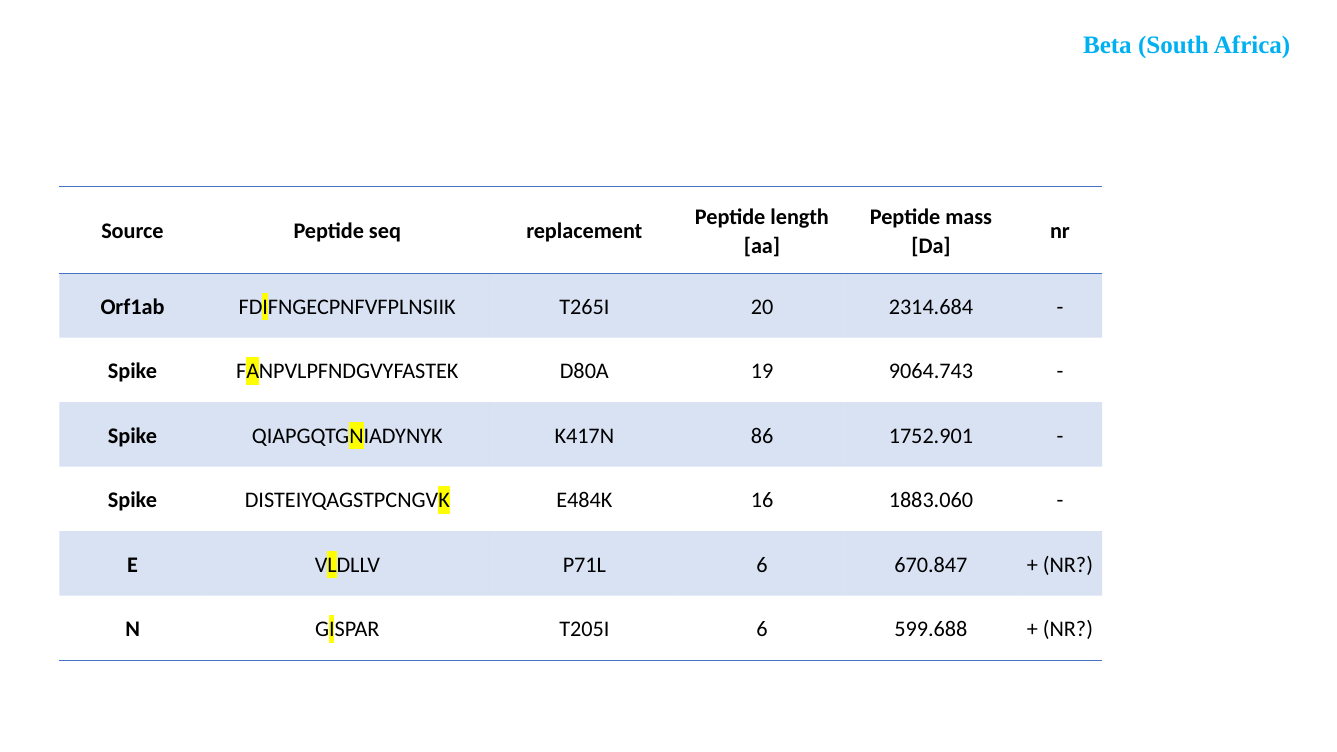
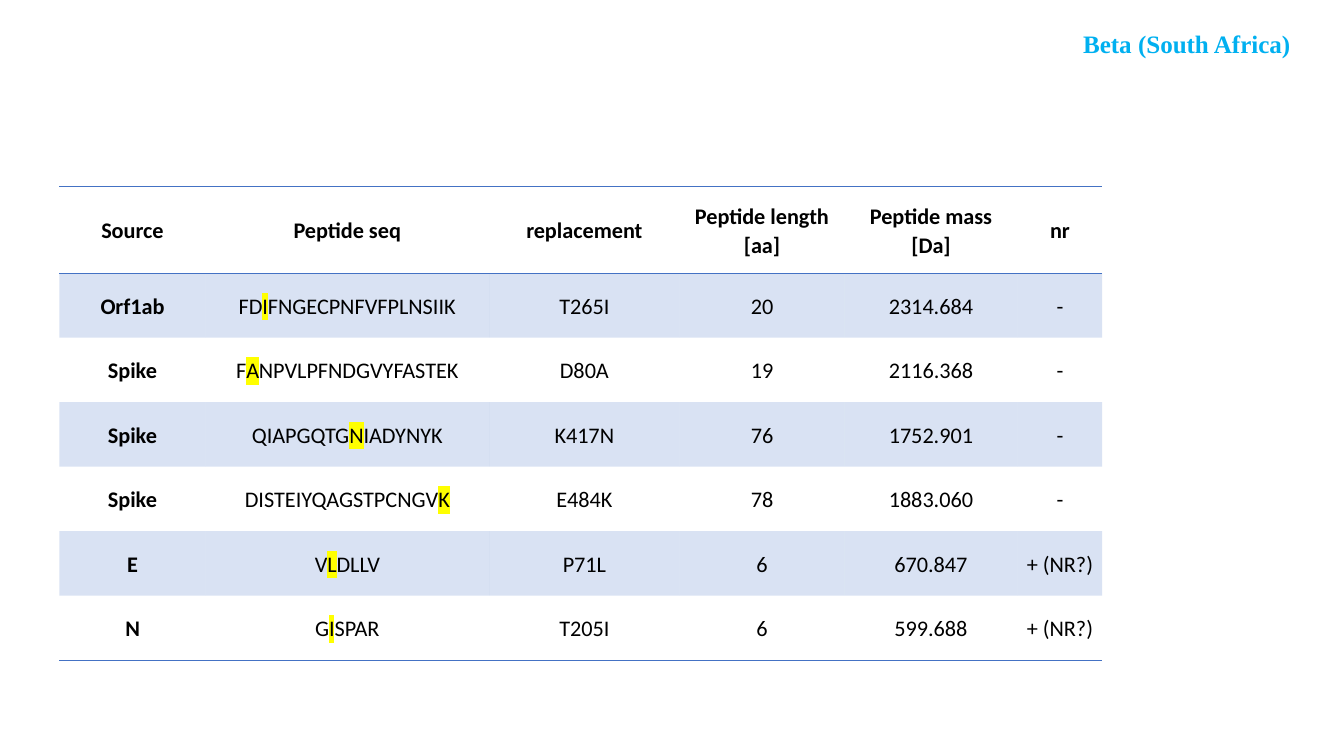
9064.743: 9064.743 -> 2116.368 (931, 371)
86: 86 -> 76 (762, 436)
16: 16 -> 78 (762, 500)
